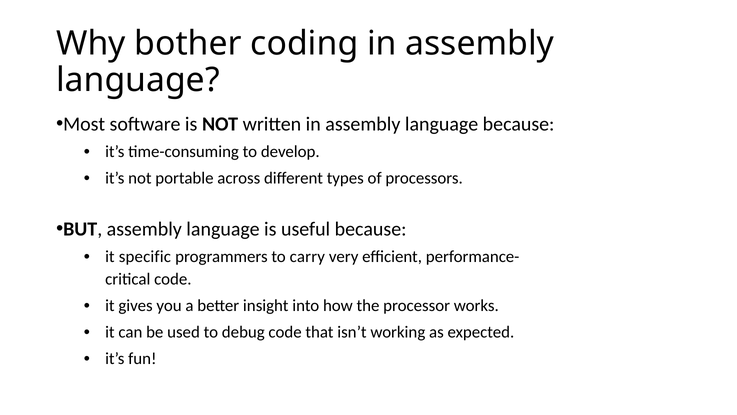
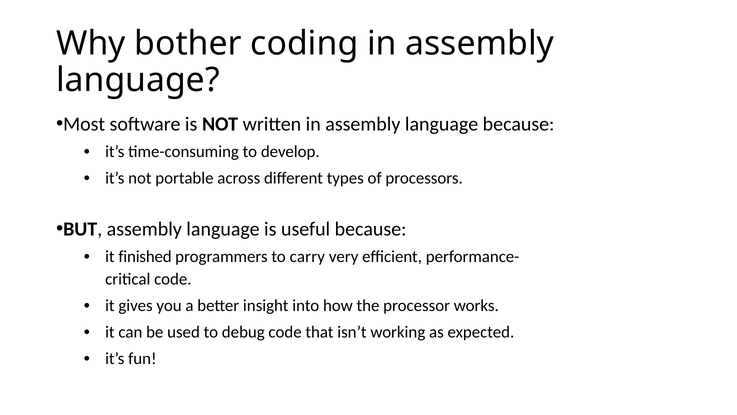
specific: specific -> finished (145, 256)
